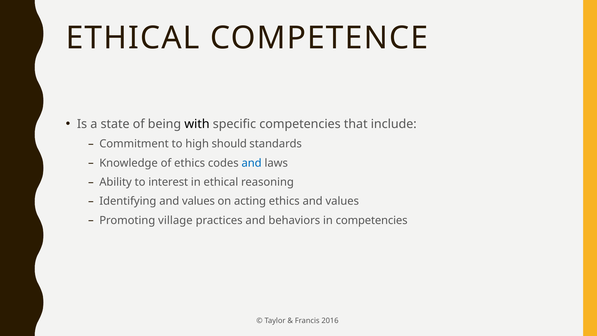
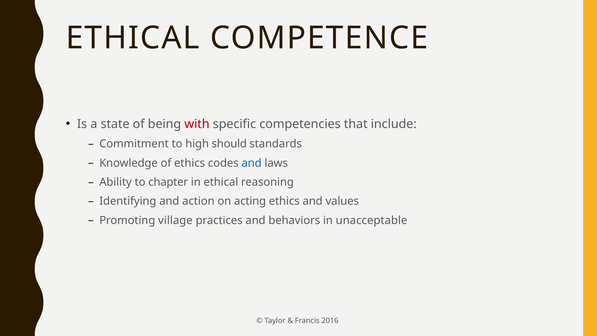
with colour: black -> red (197, 124)
interest: interest -> chapter (168, 182)
Identifying and values: values -> action (198, 201)
in competencies: competencies -> unacceptable (372, 220)
